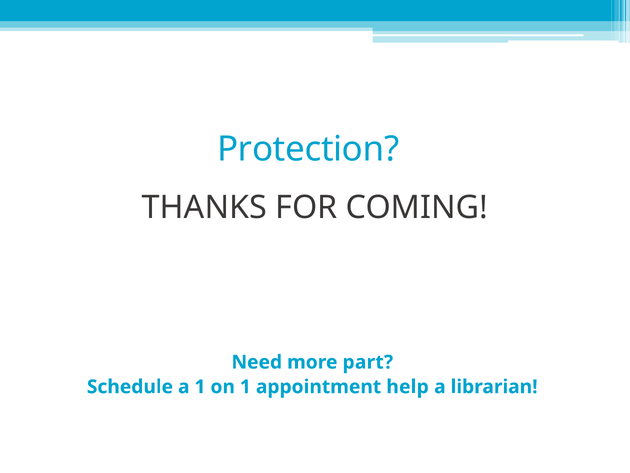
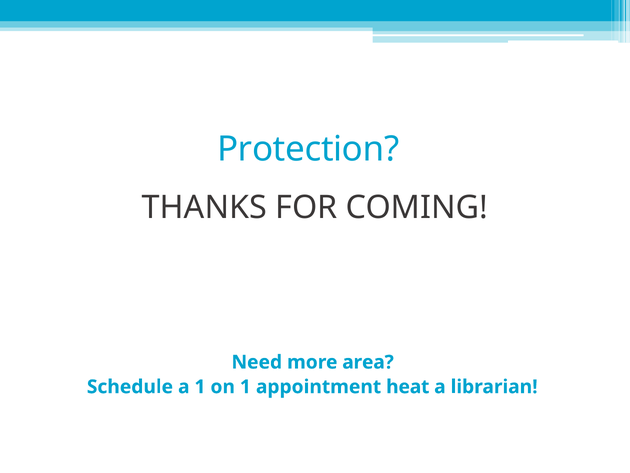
part: part -> area (368, 362)
help: help -> heat (408, 386)
